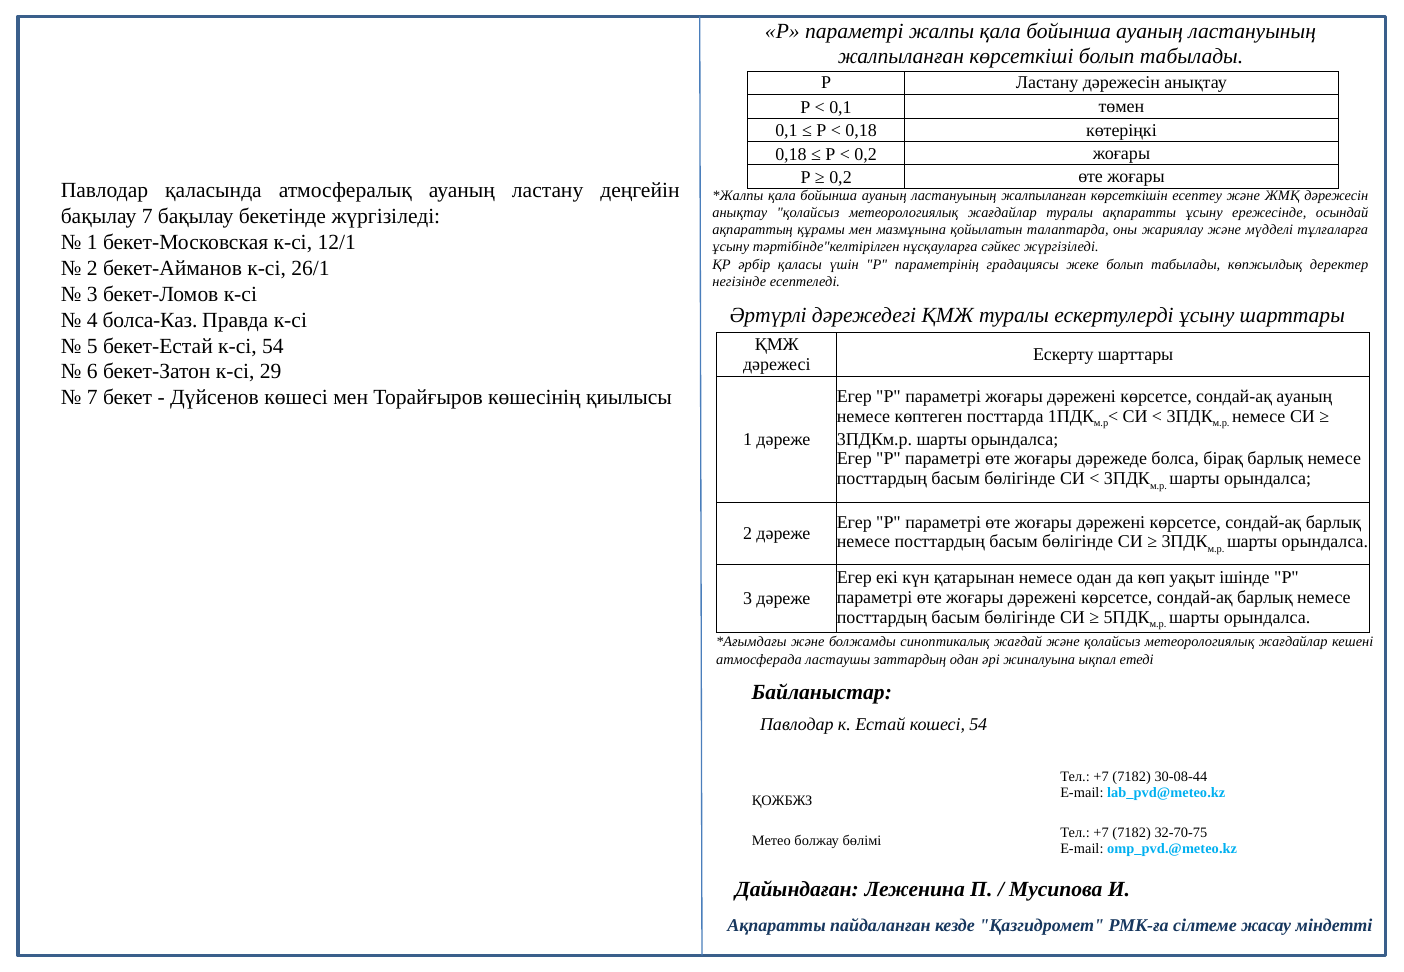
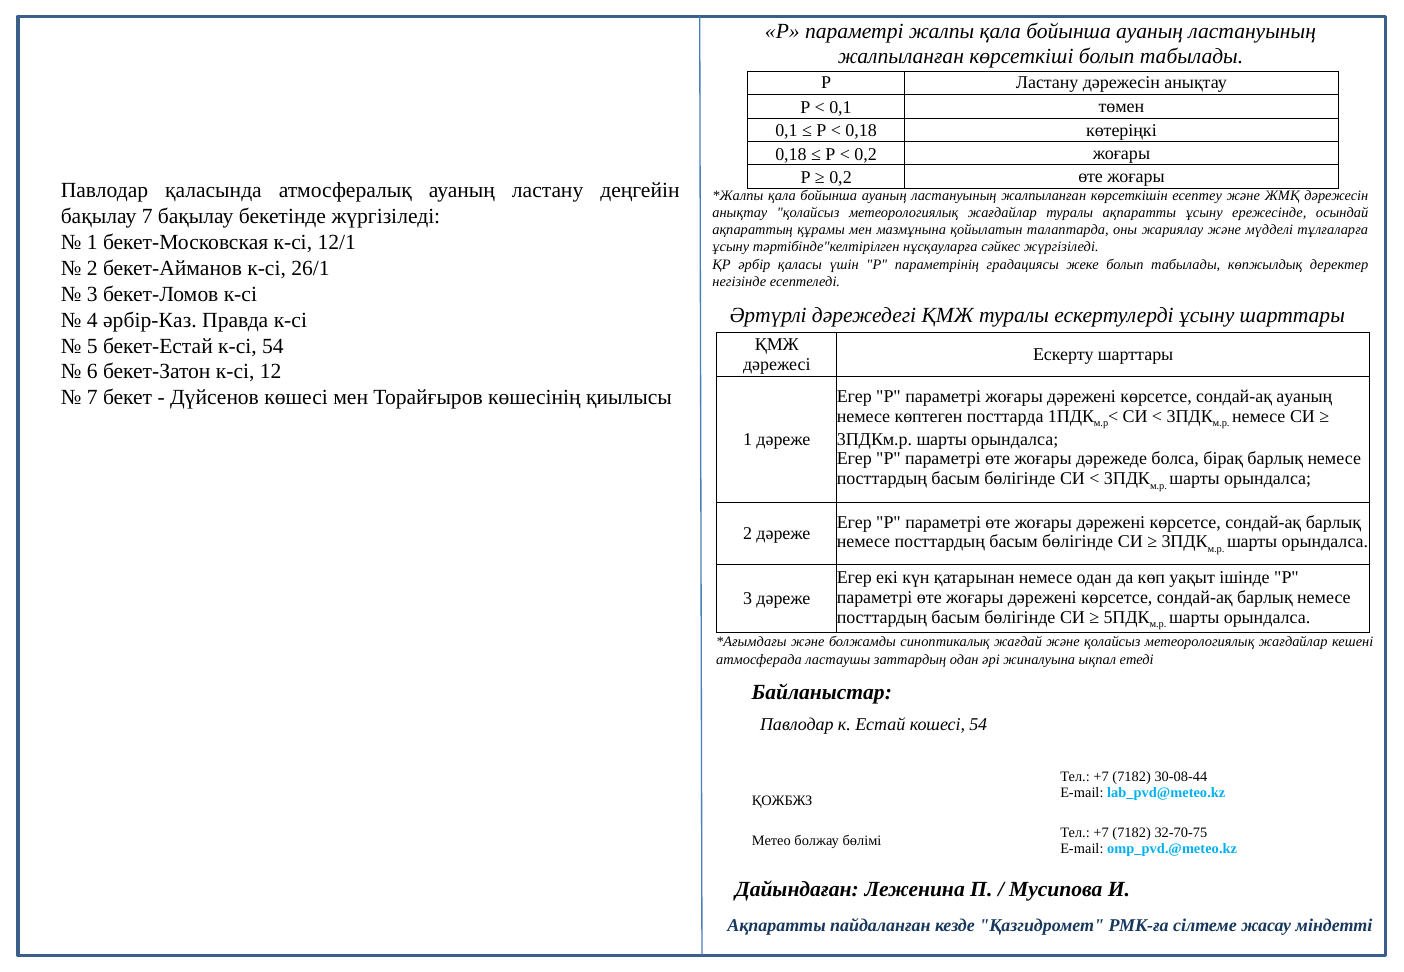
болса-Каз: болса-Каз -> әрбір-Каз (150, 320)
29: 29 -> 12 (271, 372)
